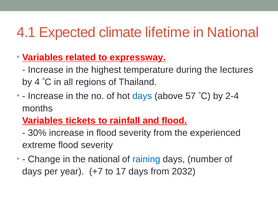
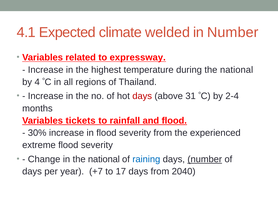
lifetime: lifetime -> welded (168, 32)
in National: National -> Number (233, 32)
during the lectures: lectures -> national (237, 70)
days colour: blue -> red (142, 96)
57: 57 -> 31 (191, 96)
number underline: none -> present (205, 159)
2032: 2032 -> 2040 (184, 171)
